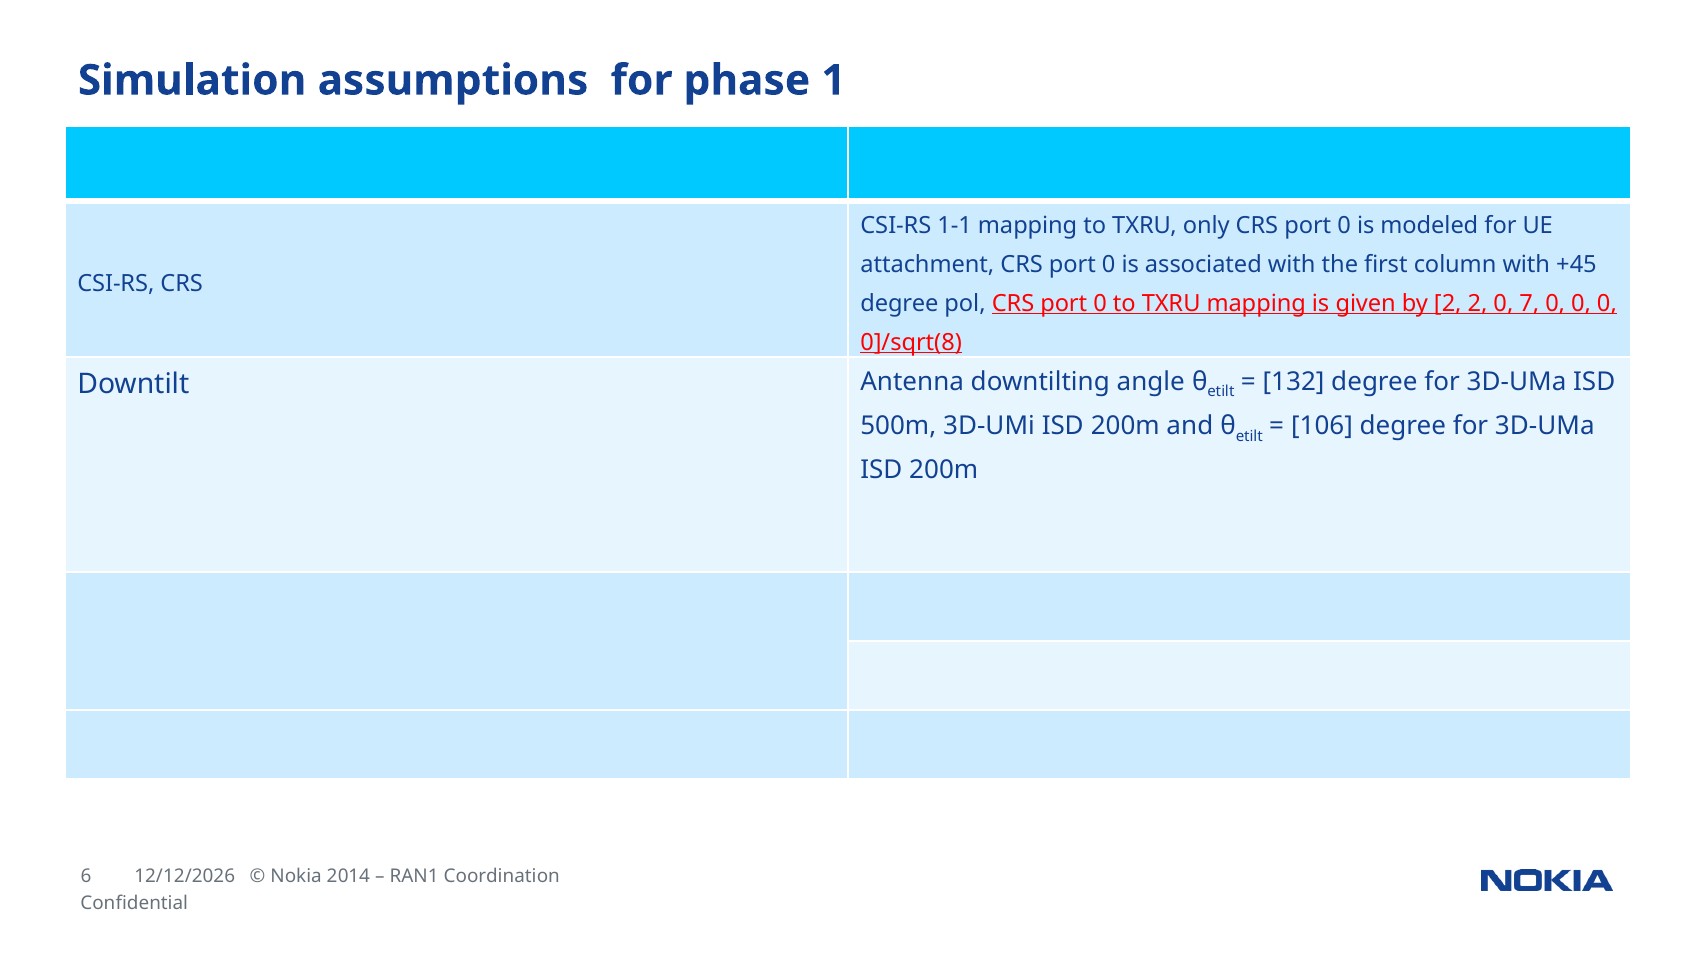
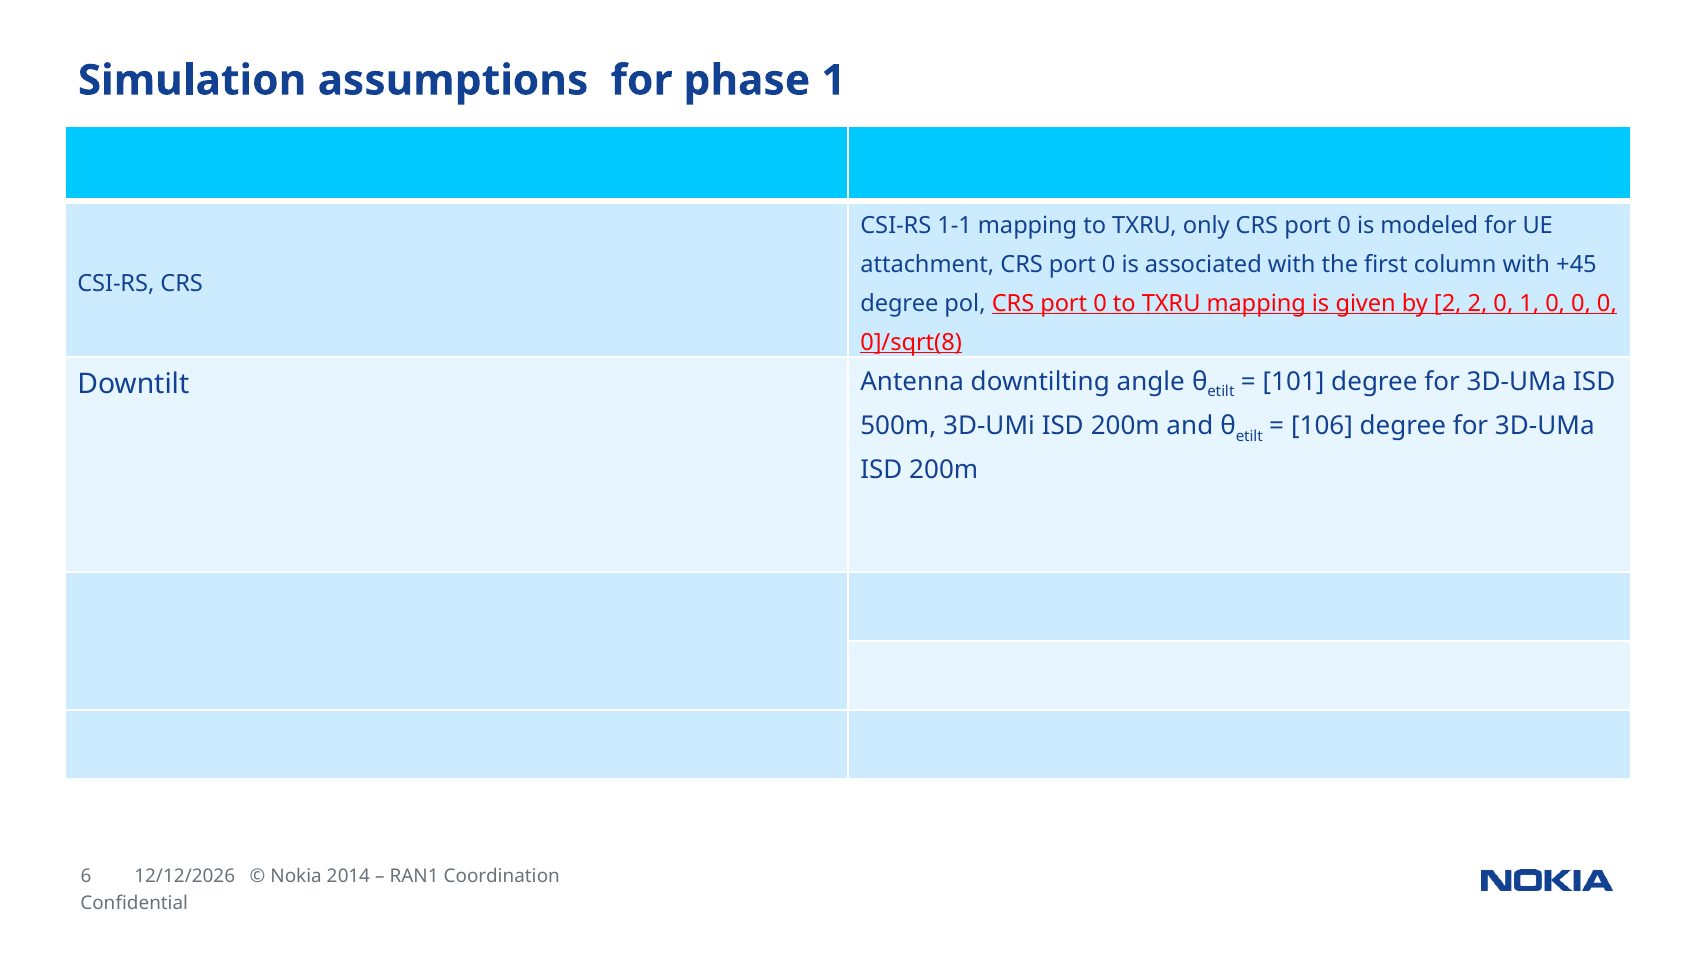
0 7: 7 -> 1 (1529, 303)
132: 132 -> 101 (1294, 382)
